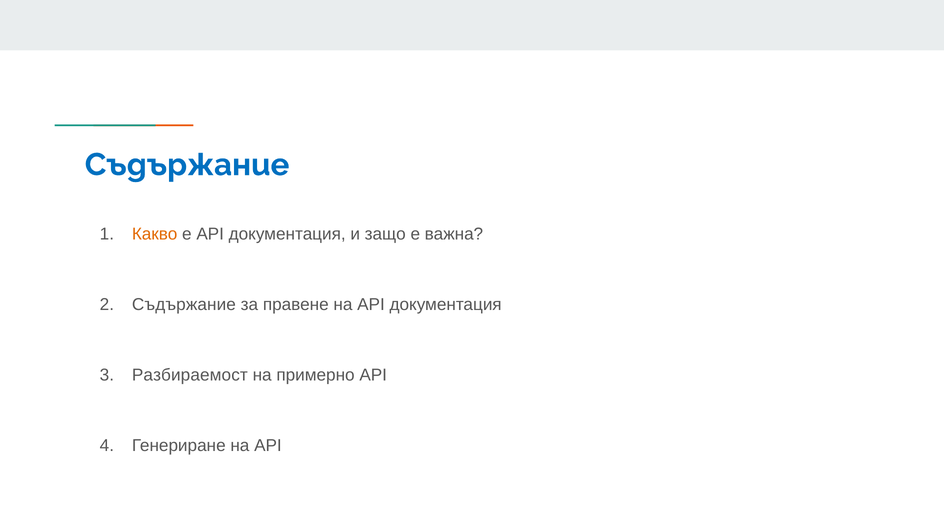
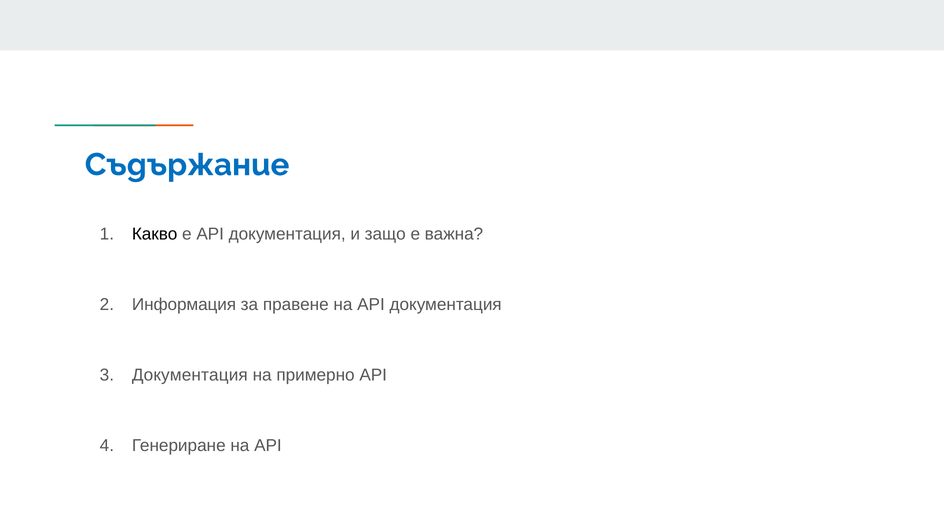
Какво colour: orange -> black (155, 234)
Съдържание: Съдържание -> Информация (184, 305)
Разбираемост: Разбираемост -> Документация (190, 375)
